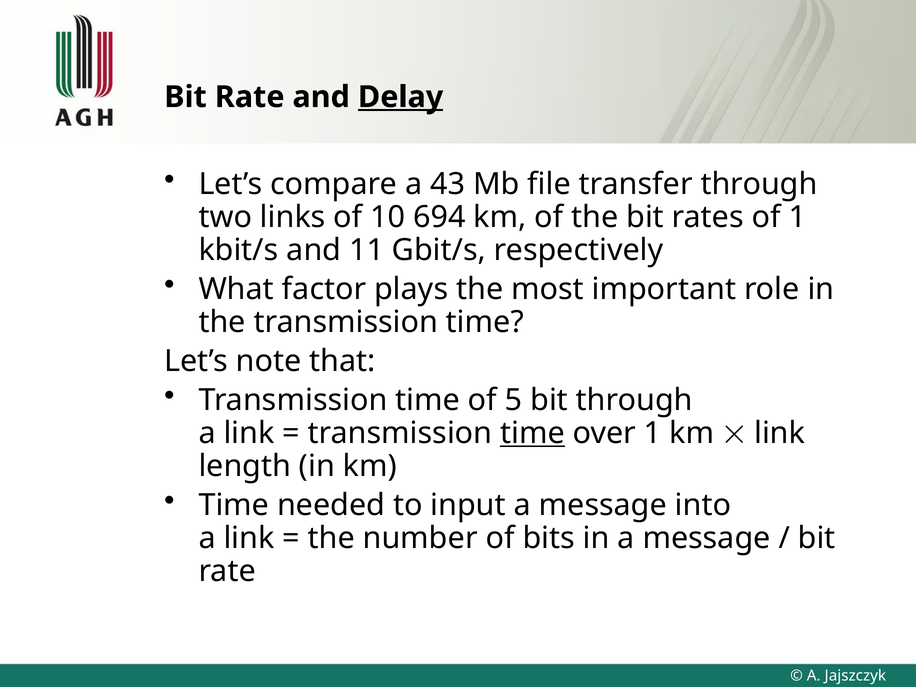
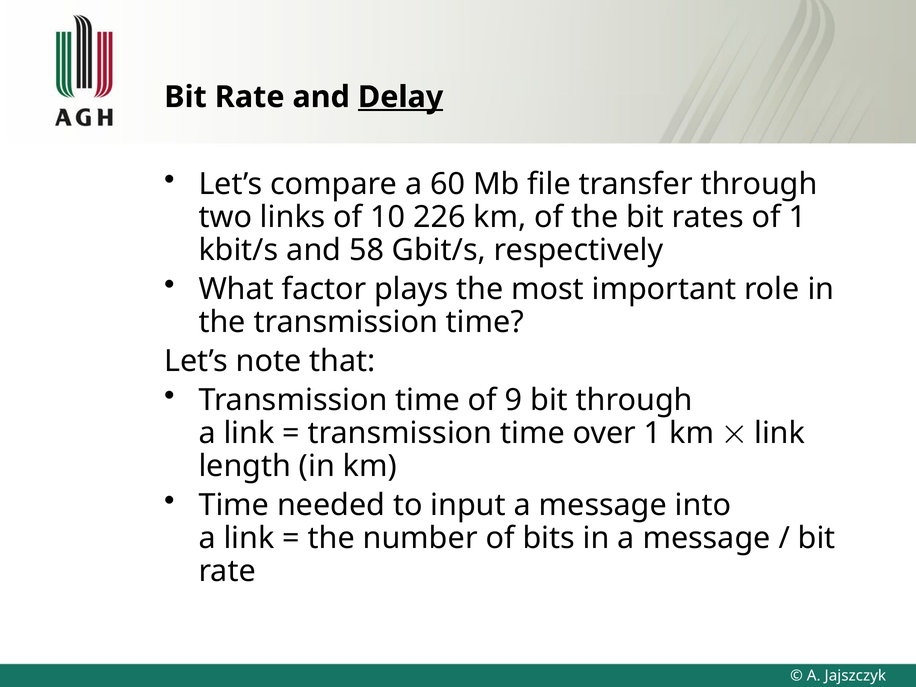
43: 43 -> 60 (448, 184)
694: 694 -> 226 (439, 217)
11: 11 -> 58 (367, 250)
5: 5 -> 9 (514, 400)
time underline: present -> none (532, 433)
